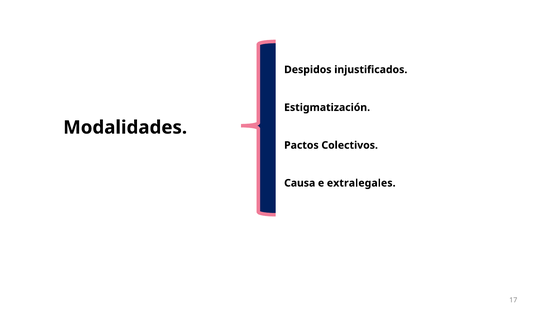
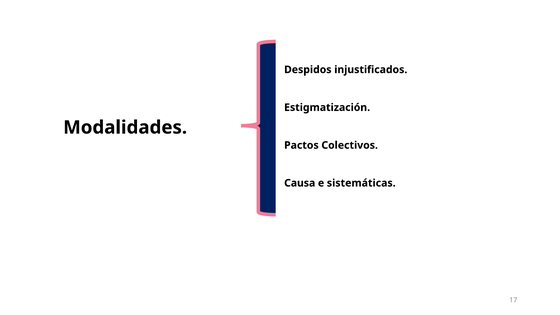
extralegales: extralegales -> sistemáticas (361, 183)
